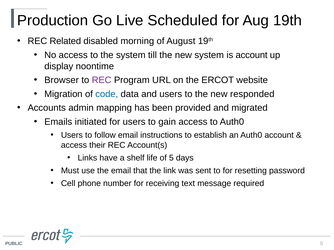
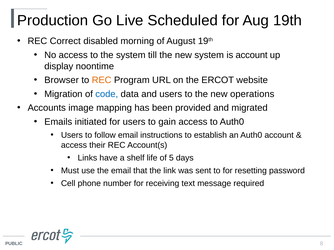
Related: Related -> Correct (65, 41)
REC colour: purple -> orange (102, 80)
responded: responded -> operations (252, 94)
admin: admin -> image (81, 108)
